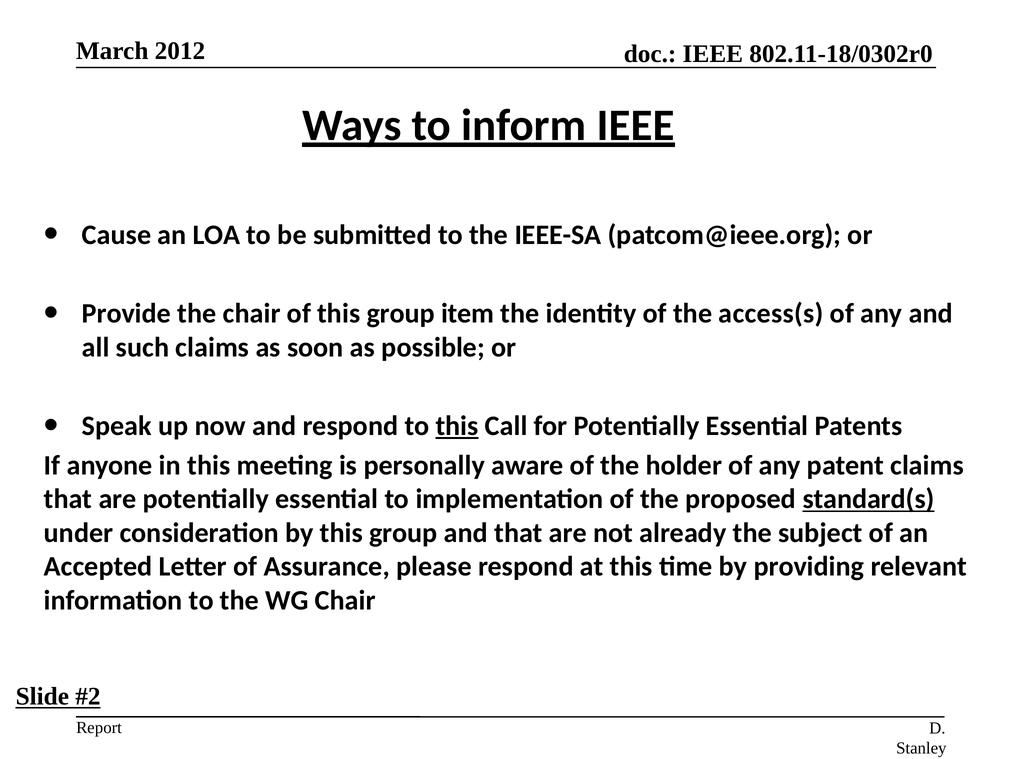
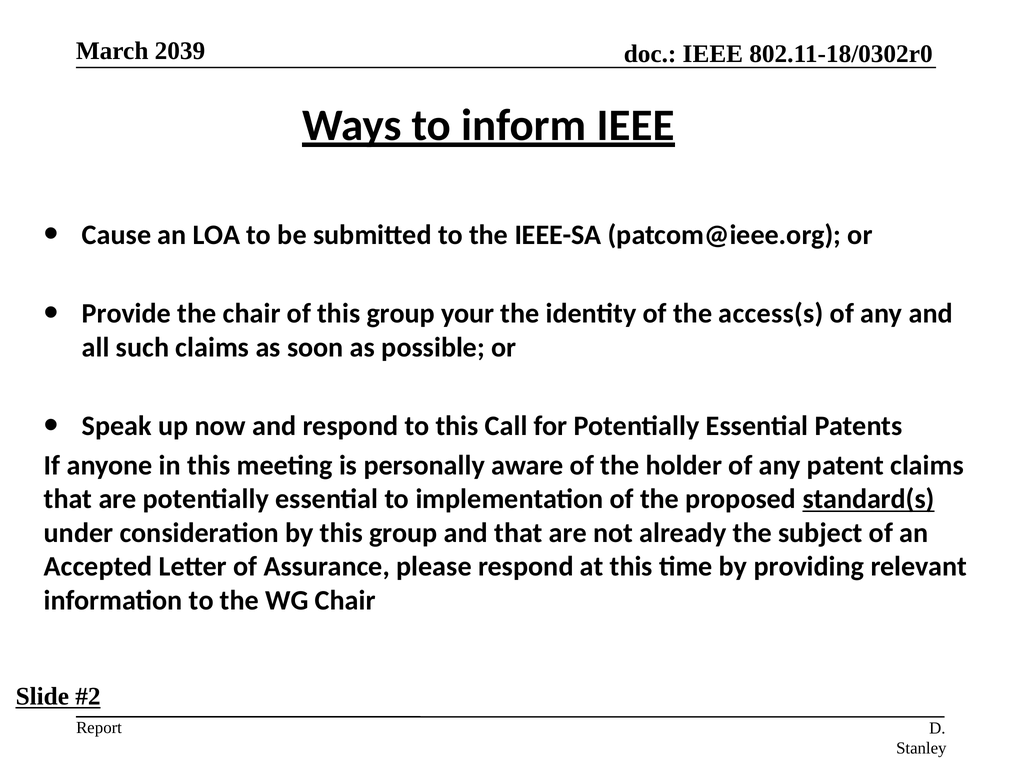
2012: 2012 -> 2039 (180, 51)
item: item -> your (468, 314)
this underline: present -> none (457, 426)
